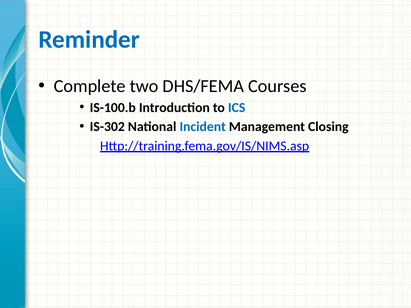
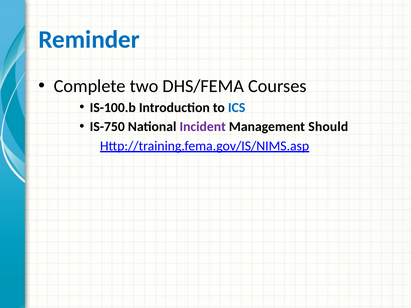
IS-302: IS-302 -> IS-750 (107, 127)
Incident colour: blue -> purple (203, 127)
Closing: Closing -> Should (328, 127)
